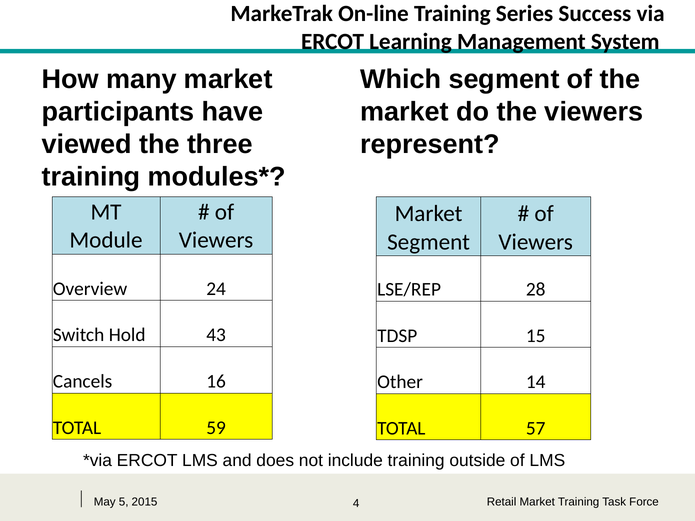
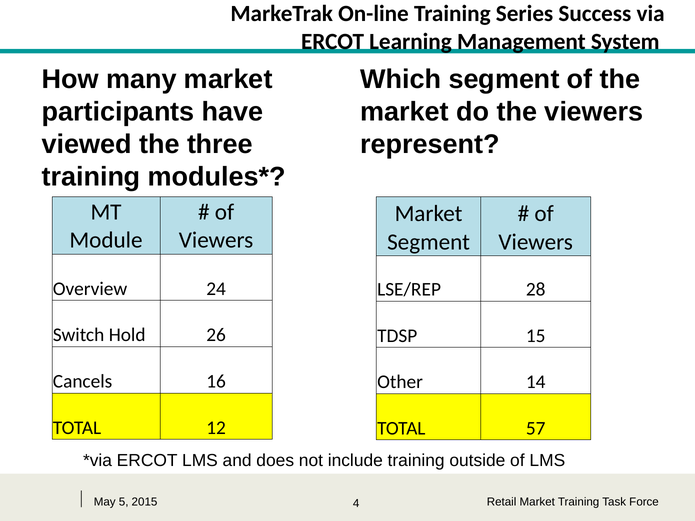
43: 43 -> 26 (216, 335)
59: 59 -> 12 (216, 428)
